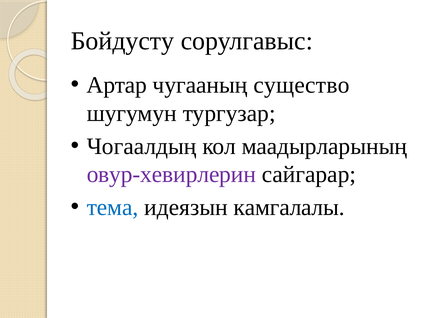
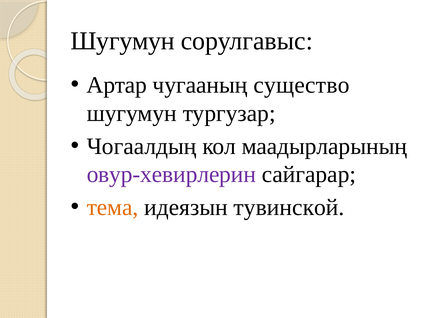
Бойдусту: Бойдусту -> Шугумун (123, 41)
тема colour: blue -> orange (113, 207)
камгалалы: камгалалы -> тувинской (289, 207)
